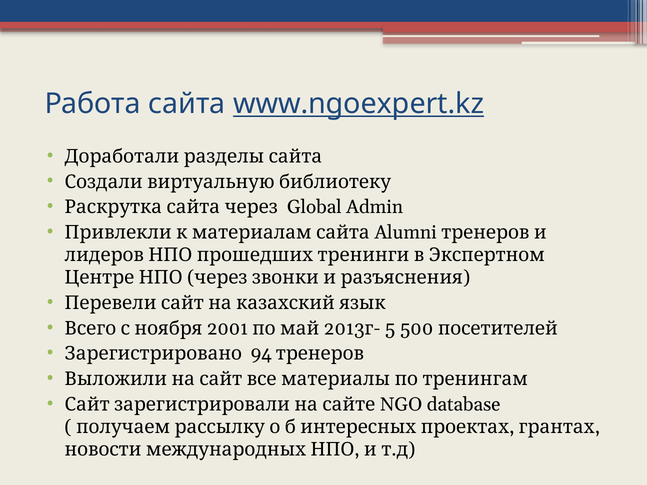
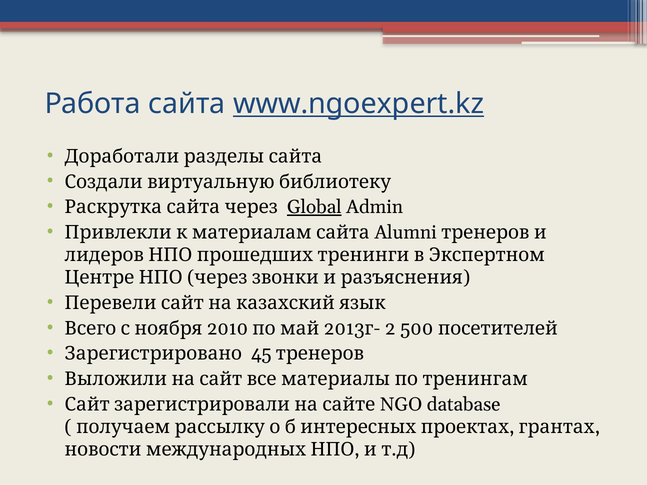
Global underline: none -> present (314, 207)
2001: 2001 -> 2010 (228, 329)
5: 5 -> 2 (390, 329)
94: 94 -> 45 (261, 354)
